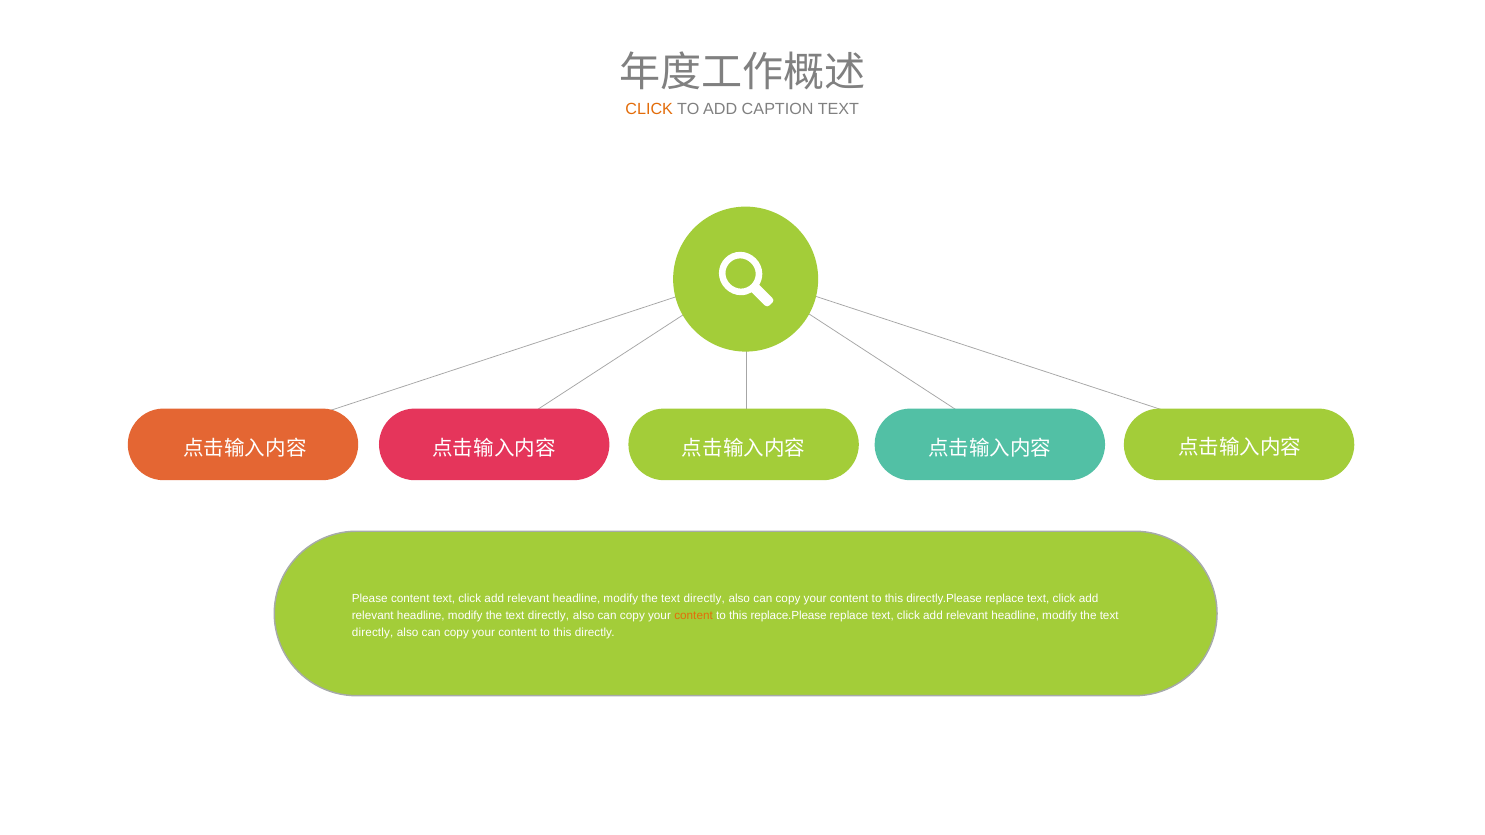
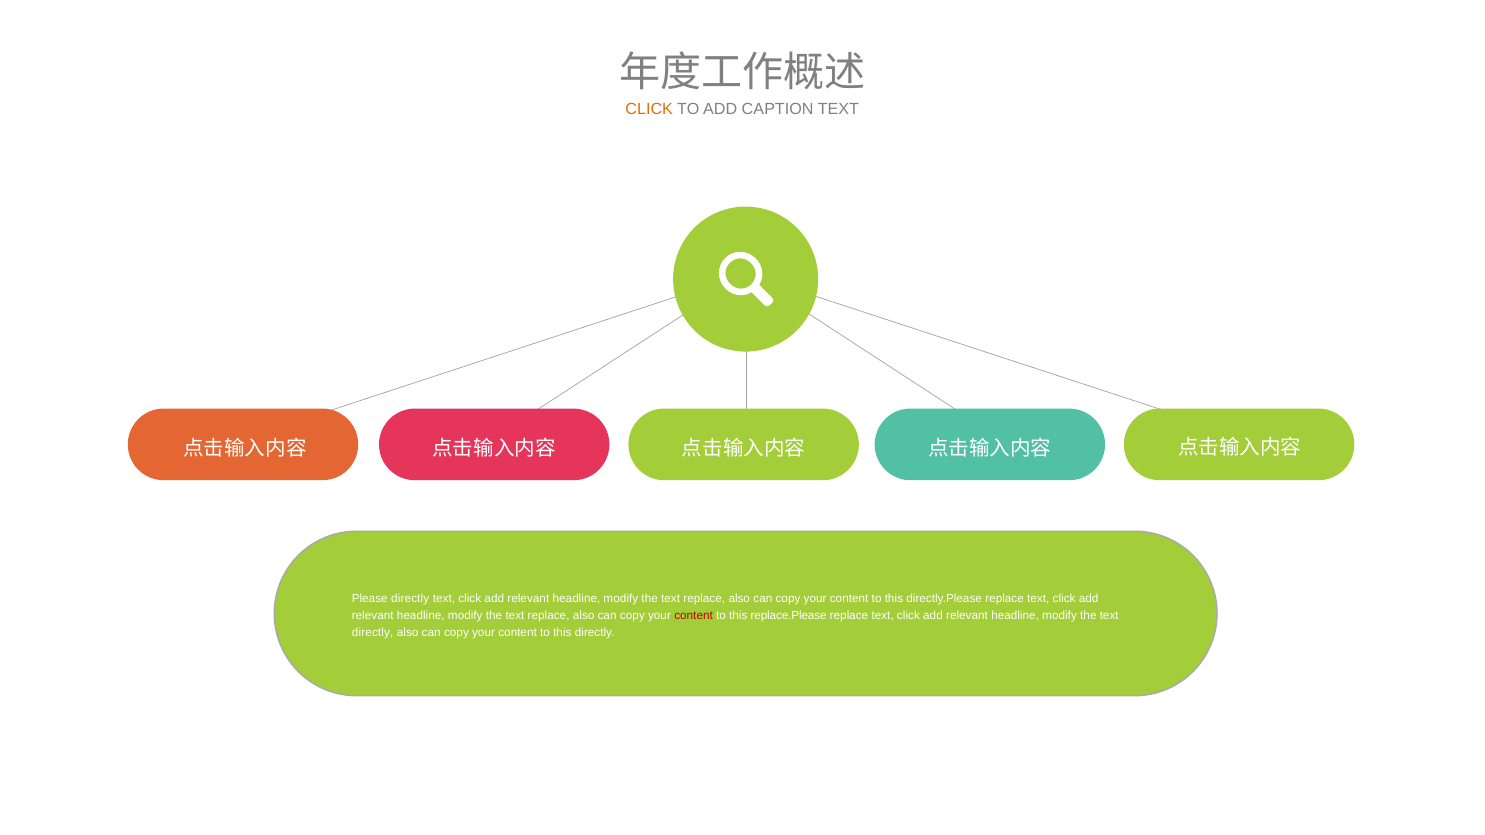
Please content: content -> directly (410, 599)
directly: directly -> replace (704, 599)
directly: directly -> replace (549, 616)
content colour: orange -> red (694, 616)
